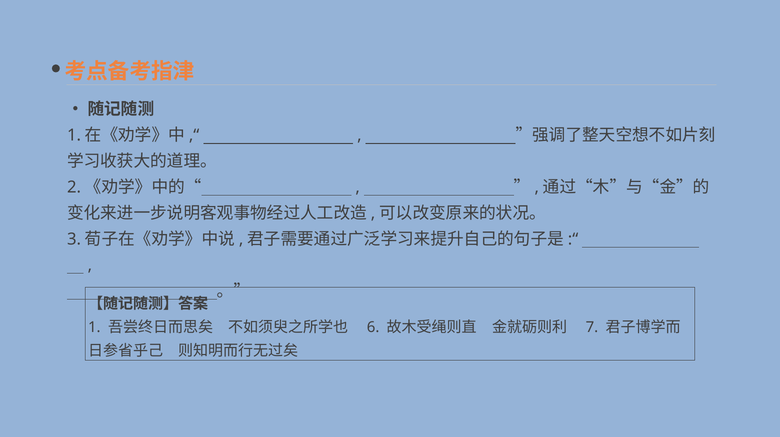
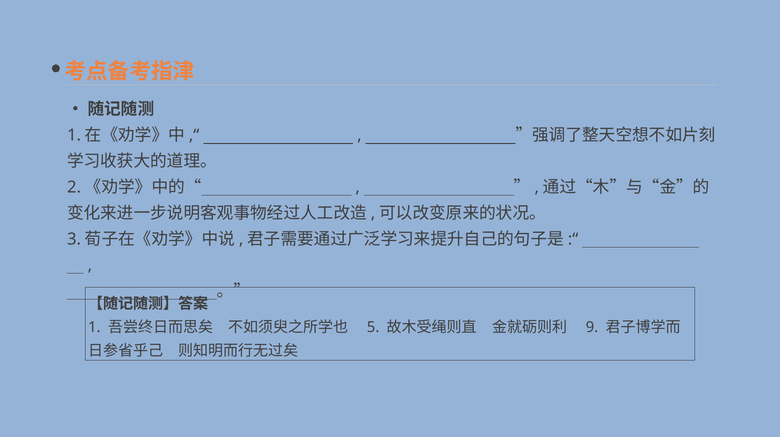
6: 6 -> 5 (373, 328)
7: 7 -> 9 (592, 328)
